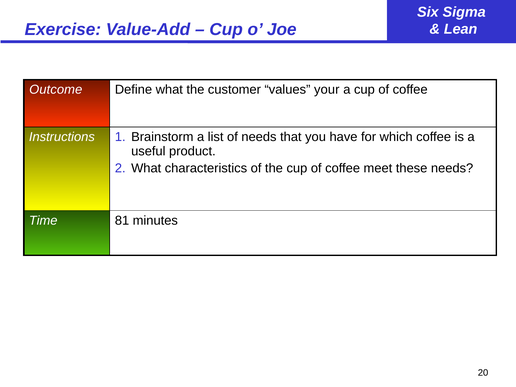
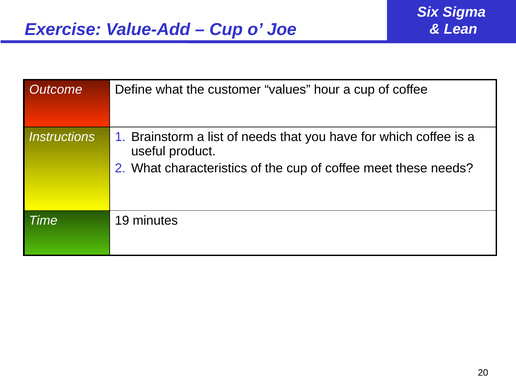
your: your -> hour (327, 90)
81: 81 -> 19 (122, 221)
